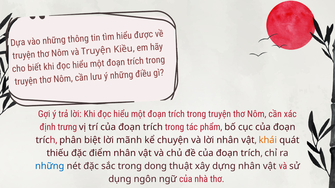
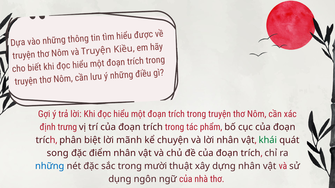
khái colour: orange -> green (268, 140)
thiếu: thiếu -> song (58, 153)
dong: dong -> mười (156, 166)
